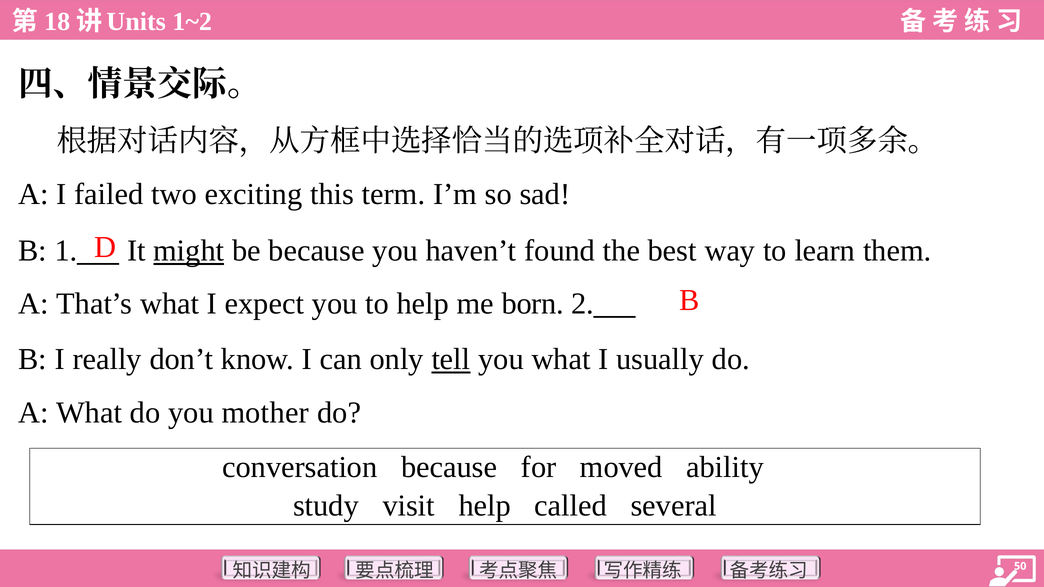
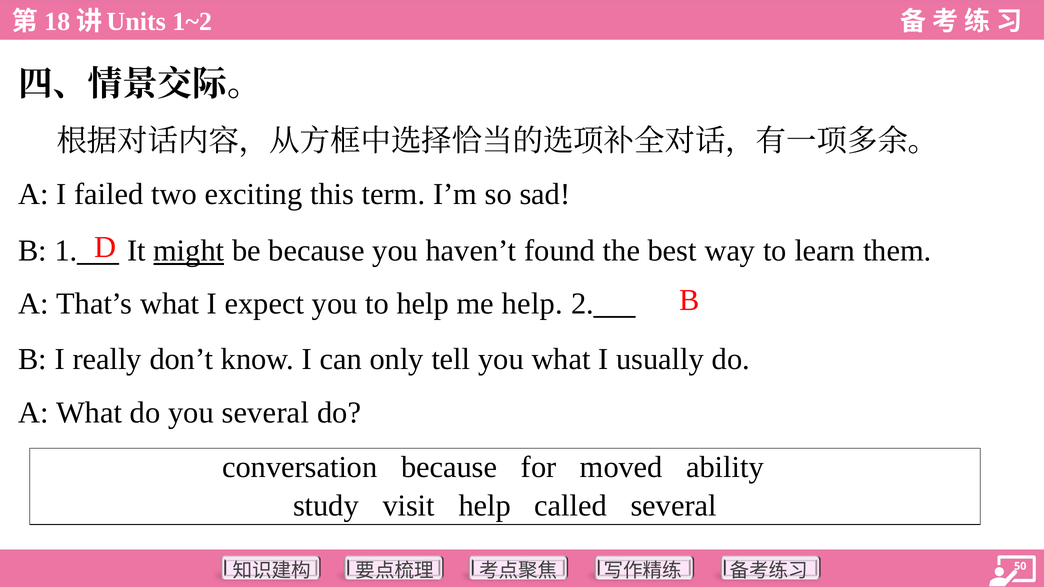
me born: born -> help (532, 304)
tell underline: present -> none (451, 359)
you mother: mother -> several (265, 413)
